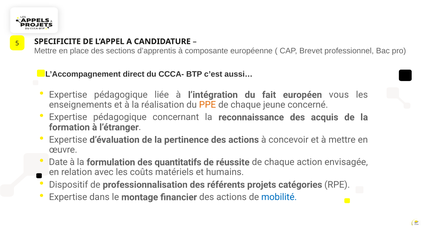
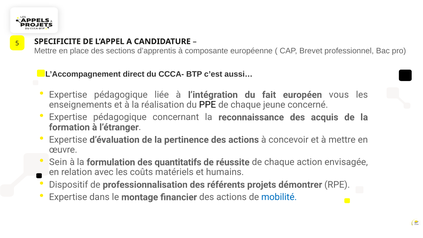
PPE colour: orange -> black (208, 105)
Date: Date -> Sein (58, 162)
catégories: catégories -> démontrer (300, 185)
